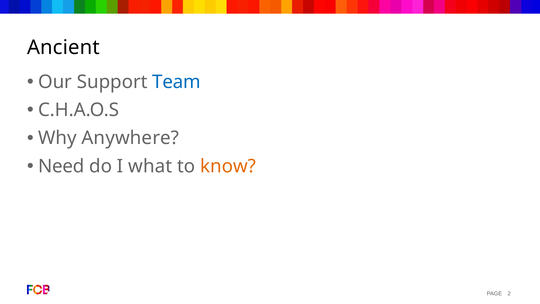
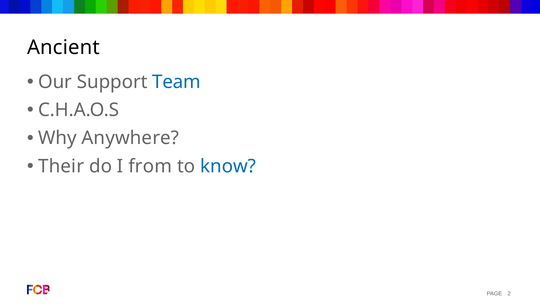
Need: Need -> Their (61, 166)
what: what -> from (150, 166)
know colour: orange -> blue (228, 166)
